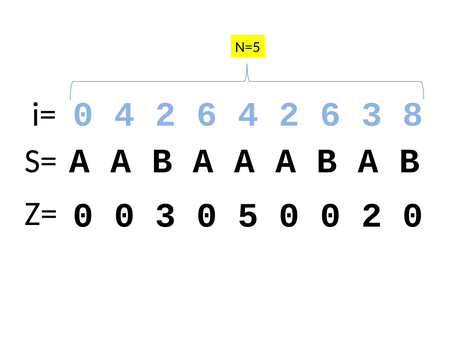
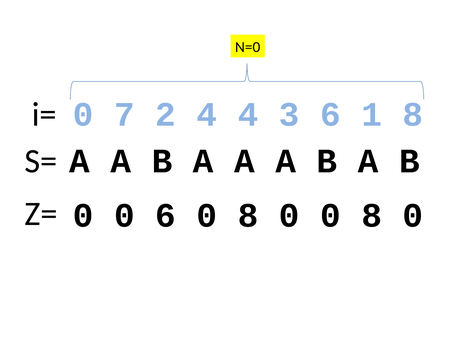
N=5: N=5 -> N=0 (248, 47)
0 4: 4 -> 7 (124, 115)
6: 6 -> 4 (207, 115)
2: 2 -> 3 (289, 115)
6 3: 3 -> 1 (372, 115)
0 3: 3 -> 6 (166, 216)
5: 5 -> 8 (248, 216)
0 0 2: 2 -> 8 (372, 216)
